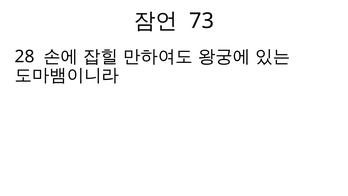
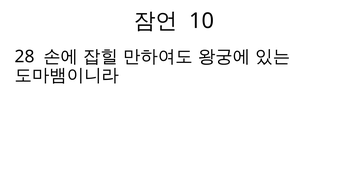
73: 73 -> 10 (202, 21)
